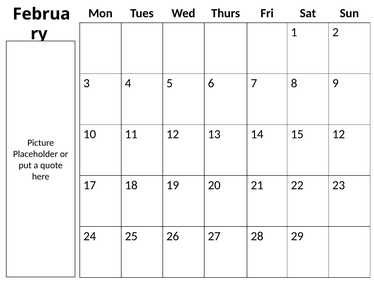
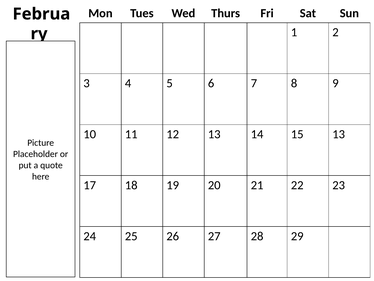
15 12: 12 -> 13 (339, 134)
